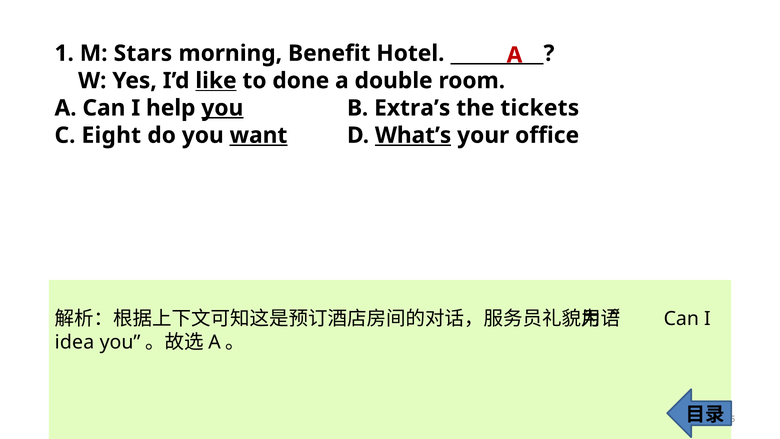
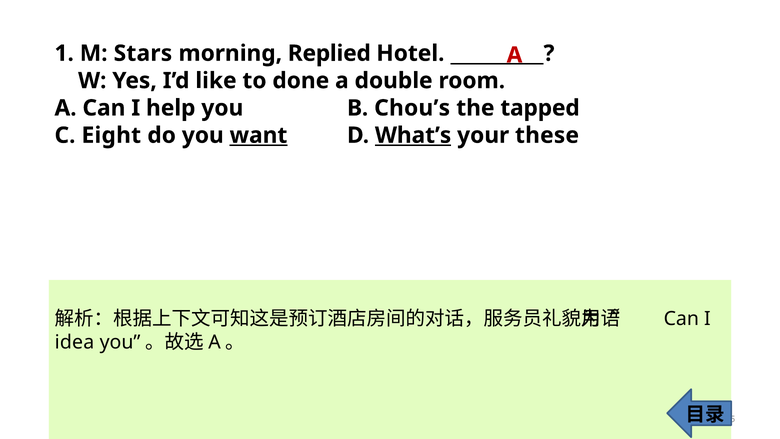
Benefit: Benefit -> Replied (329, 53)
like underline: present -> none (216, 81)
you underline: present -> none (222, 108)
Extra’s: Extra’s -> Chou’s (412, 108)
tickets: tickets -> tapped (540, 108)
office: office -> these (547, 135)
